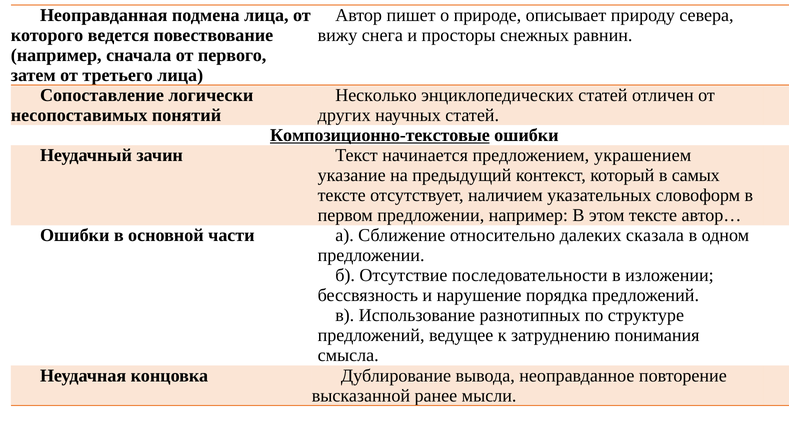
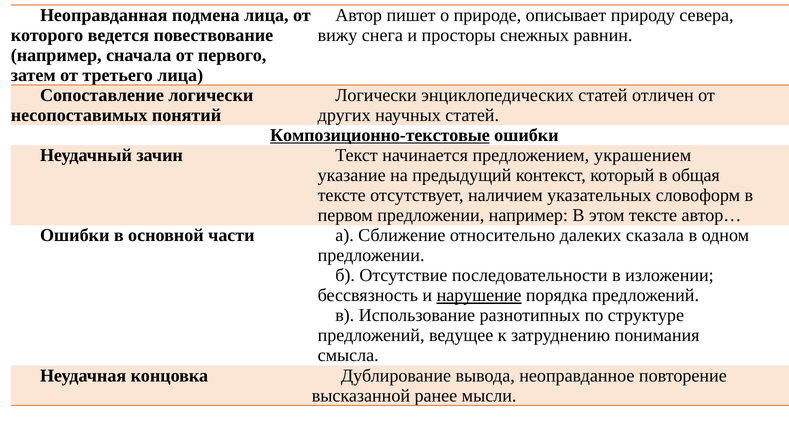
Несколько: Несколько -> Логически (376, 95)
самых: самых -> общая (696, 175)
нарушение underline: none -> present (479, 295)
